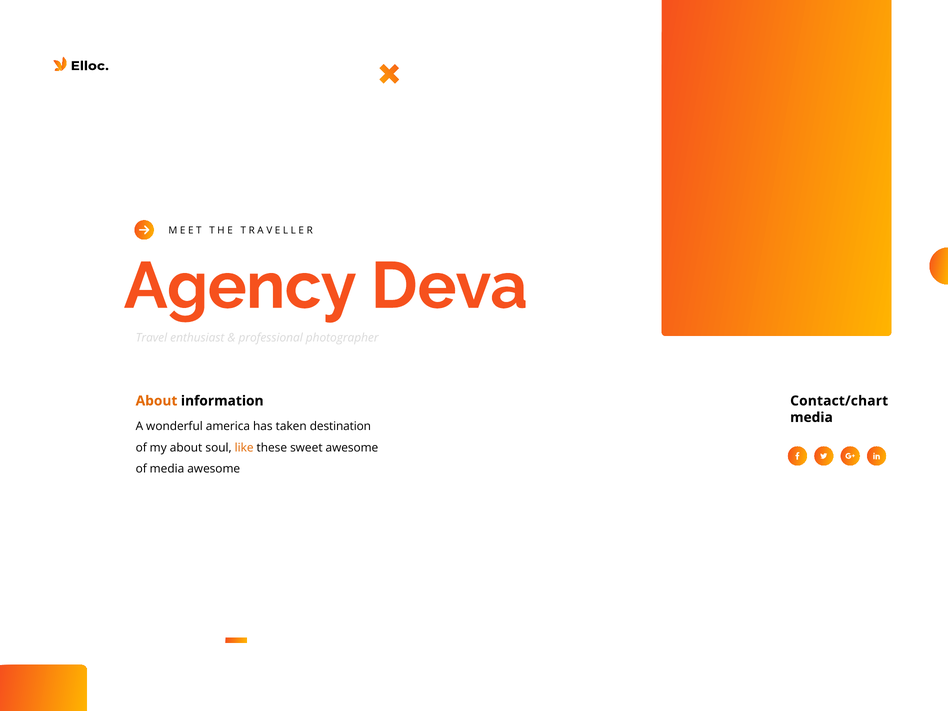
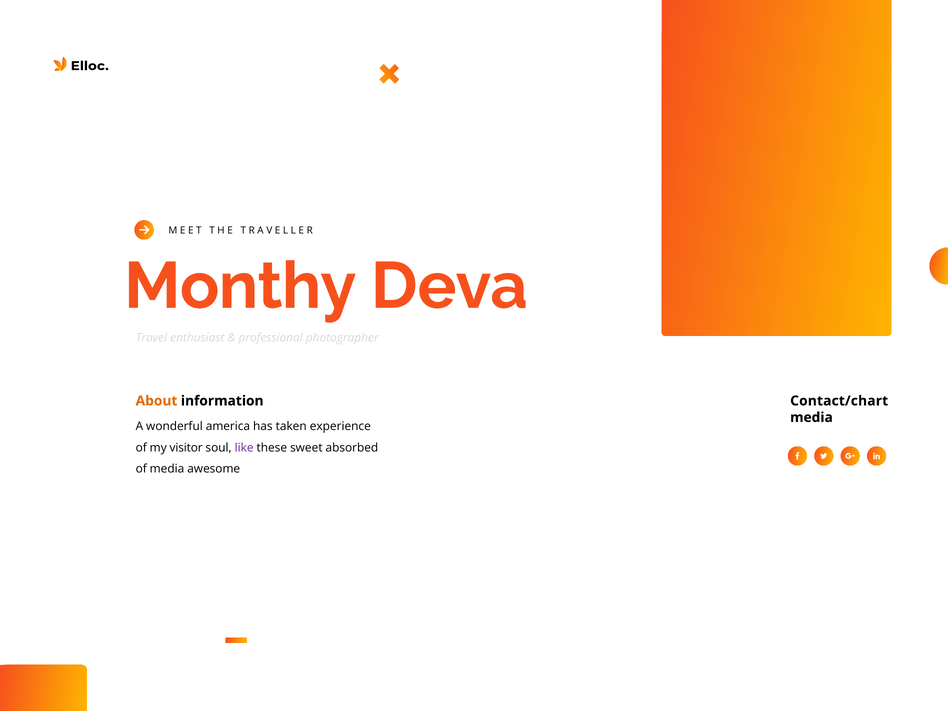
Agency: Agency -> Monthy (240, 286)
destination: destination -> experience (340, 426)
my about: about -> visitor (186, 448)
like colour: orange -> purple (244, 448)
sweet awesome: awesome -> absorbed (352, 448)
